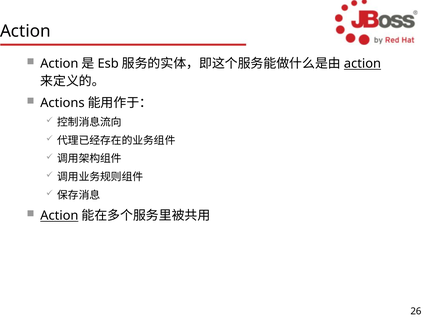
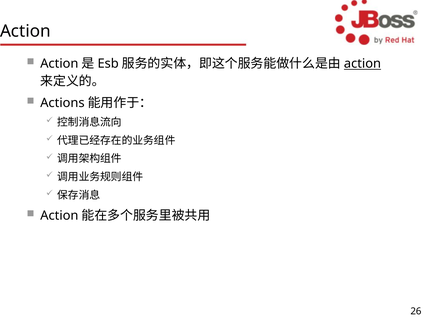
Action underline: present -> none (59, 216)
